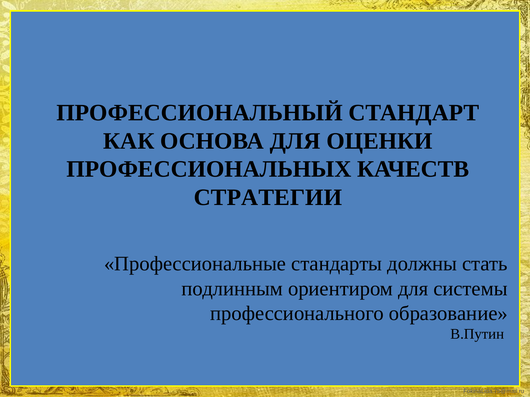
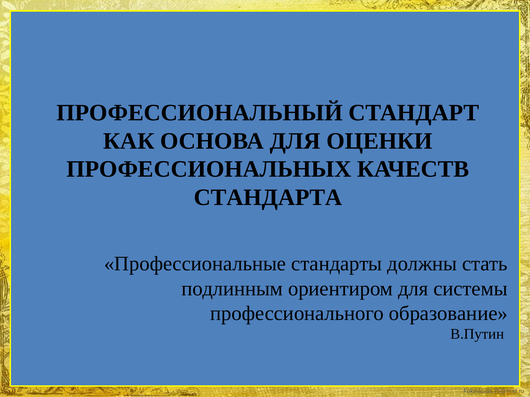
СТРАТЕГИИ: СТРАТЕГИИ -> СТАНДАРТА (268, 198)
